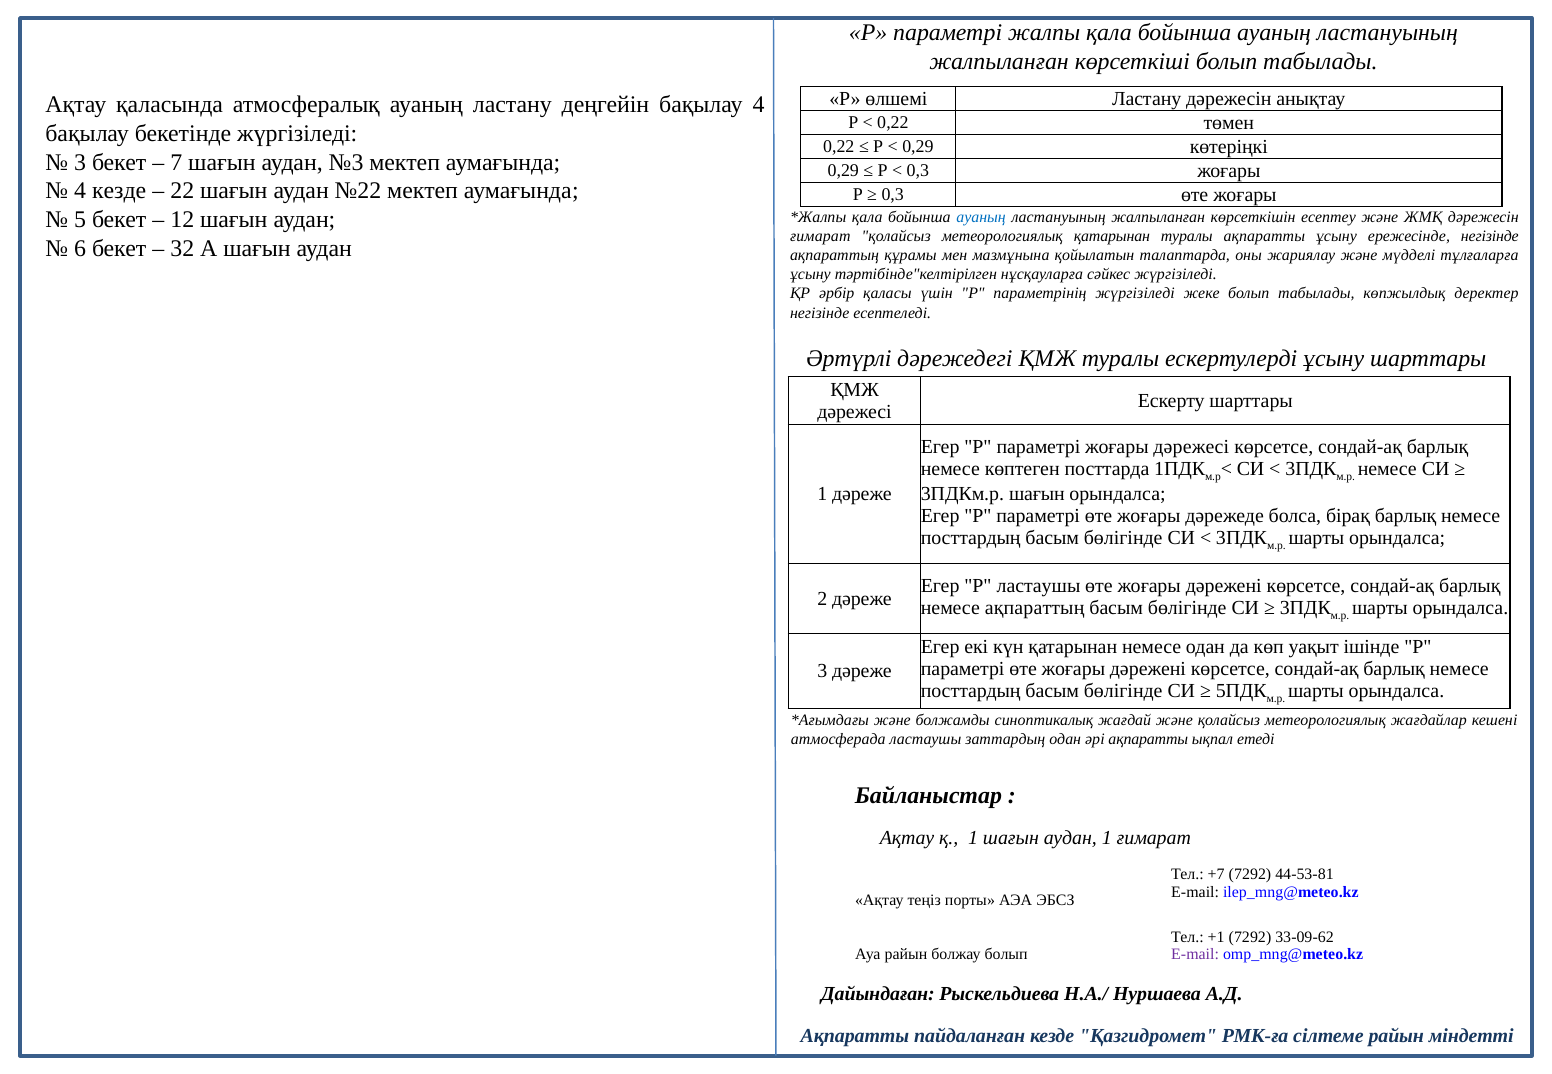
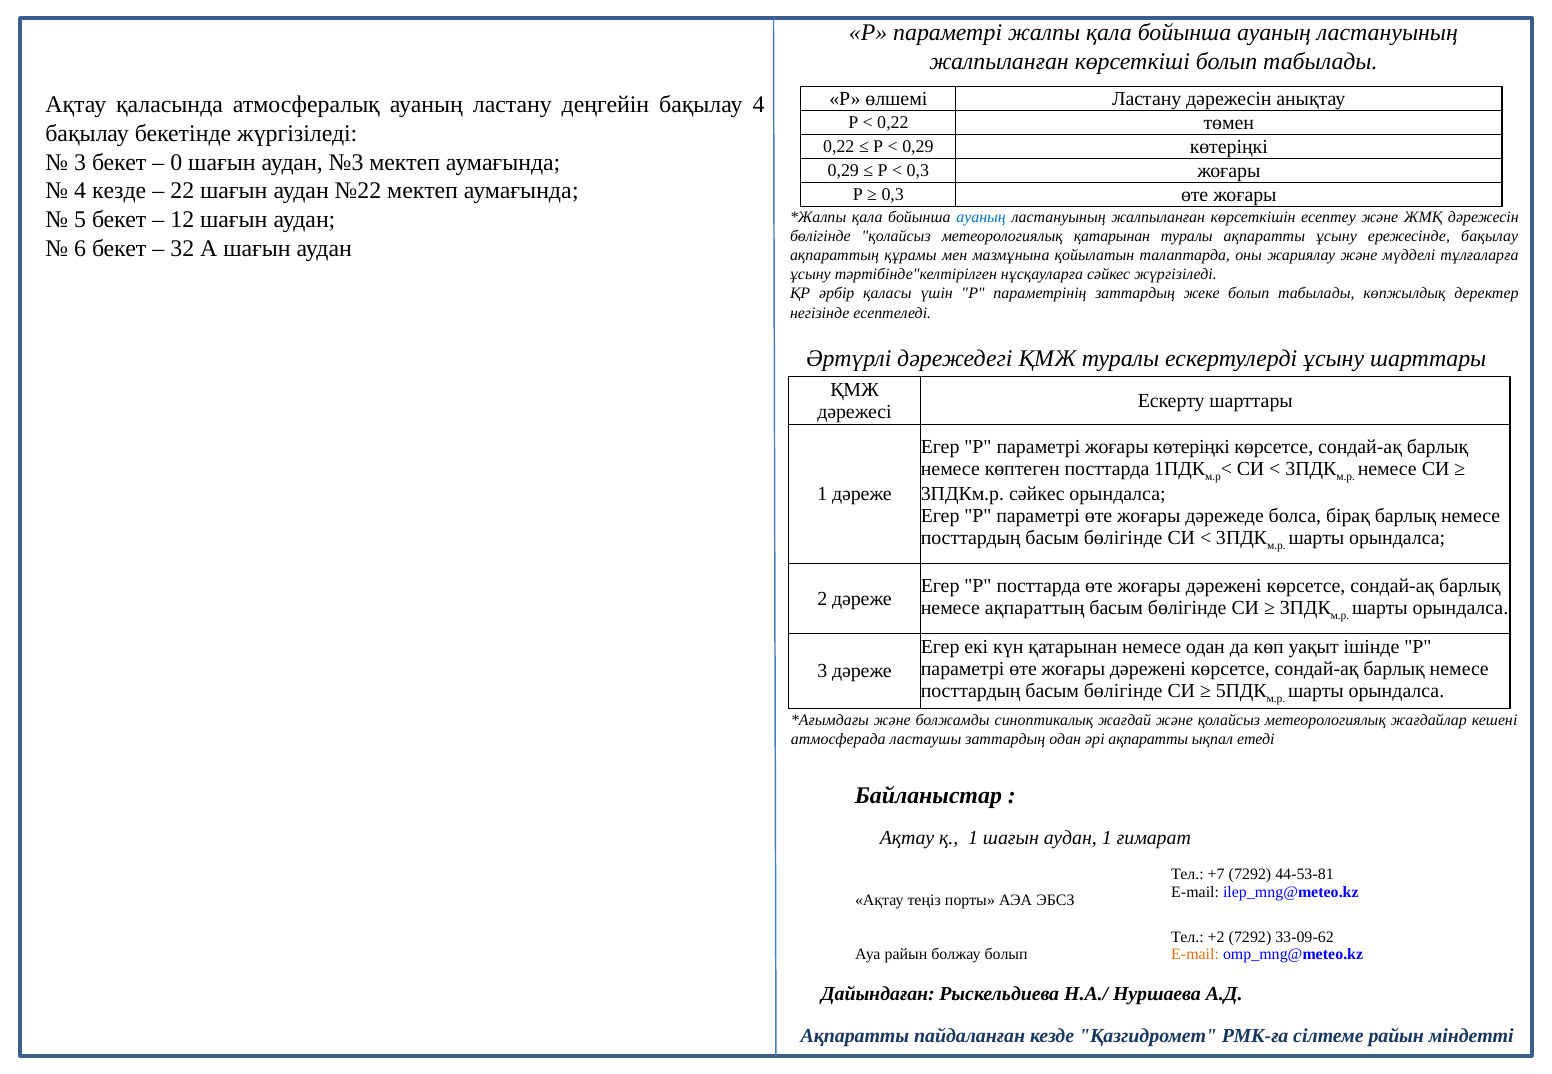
7: 7 -> 0 (176, 162)
ғимарат: ғимарат -> бөлігінде (820, 237)
ережесінде негізінде: негізінде -> бақылау (1490, 237)
параметрінің жүргізіледі: жүргізіледі -> заттардың (1135, 294)
жоғары дәрежесі: дәрежесі -> көтеріңкі (1191, 447)
3ПДКм.р шағын: шағын -> сәйкес (1037, 494)
Р ластаушы: ластаушы -> посттарда (1039, 586)
+1: +1 -> +2 (1216, 937)
E-mail colour: purple -> orange (1195, 955)
